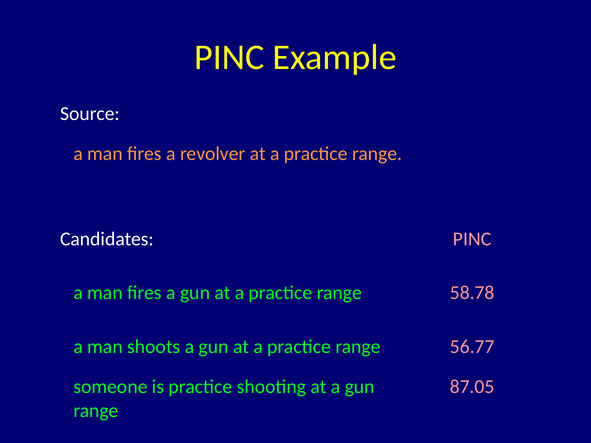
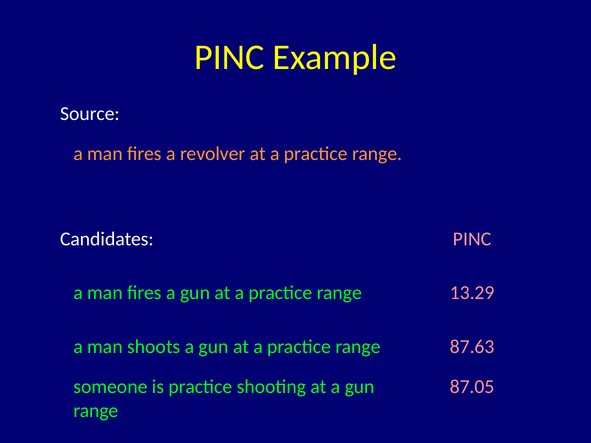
58.78: 58.78 -> 13.29 (472, 293)
56.77: 56.77 -> 87.63 (472, 347)
